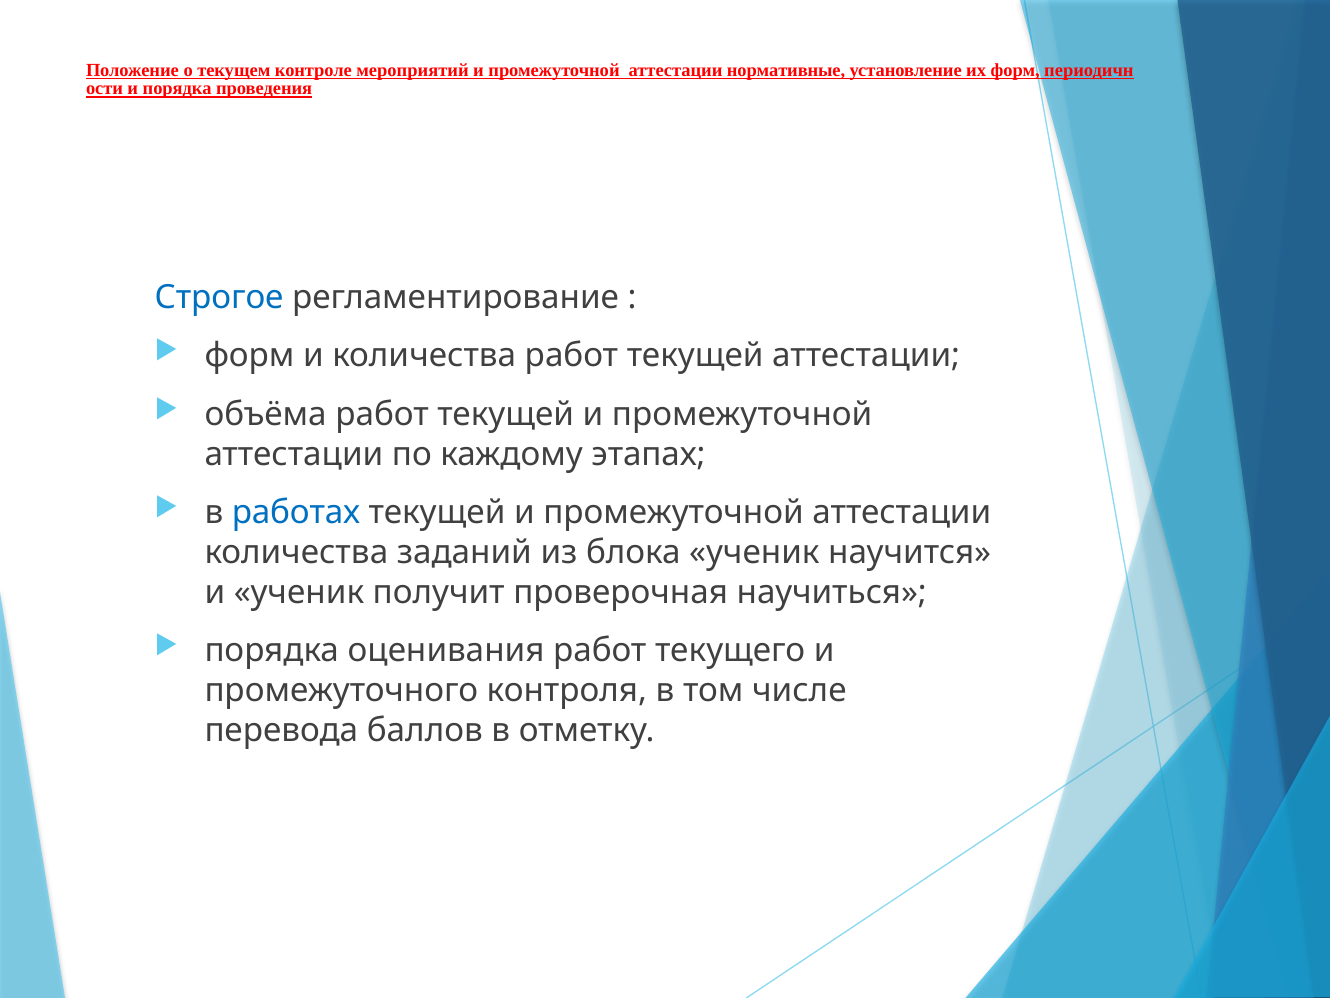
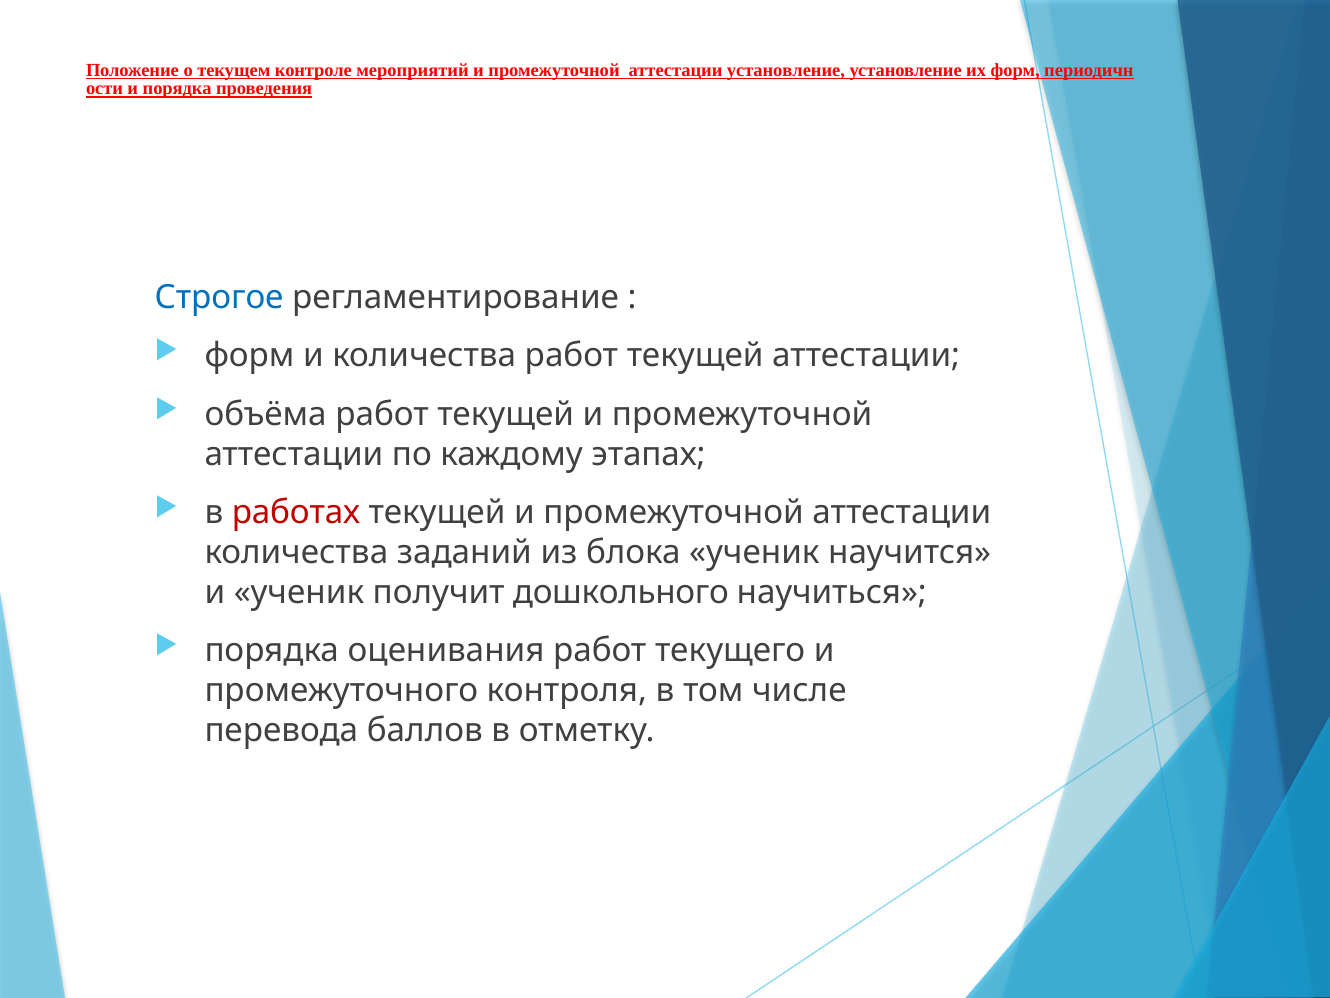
аттестации нормативные: нормативные -> установление (786, 70)
работах colour: blue -> red (296, 512)
проверочная: проверочная -> дошкольного (621, 592)
